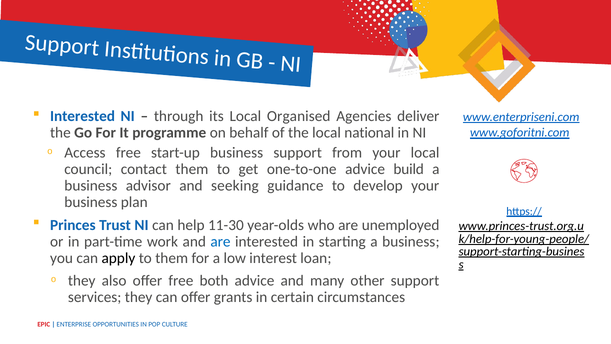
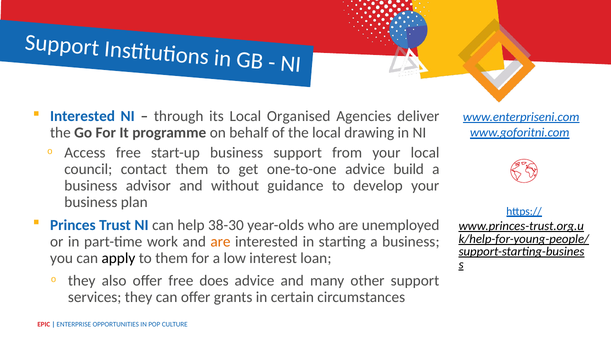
national: national -> drawing (369, 133)
seeking: seeking -> without (235, 185)
11-30: 11-30 -> 38-30 (226, 225)
are colour: blue -> orange (220, 241)
both: both -> does (214, 281)
